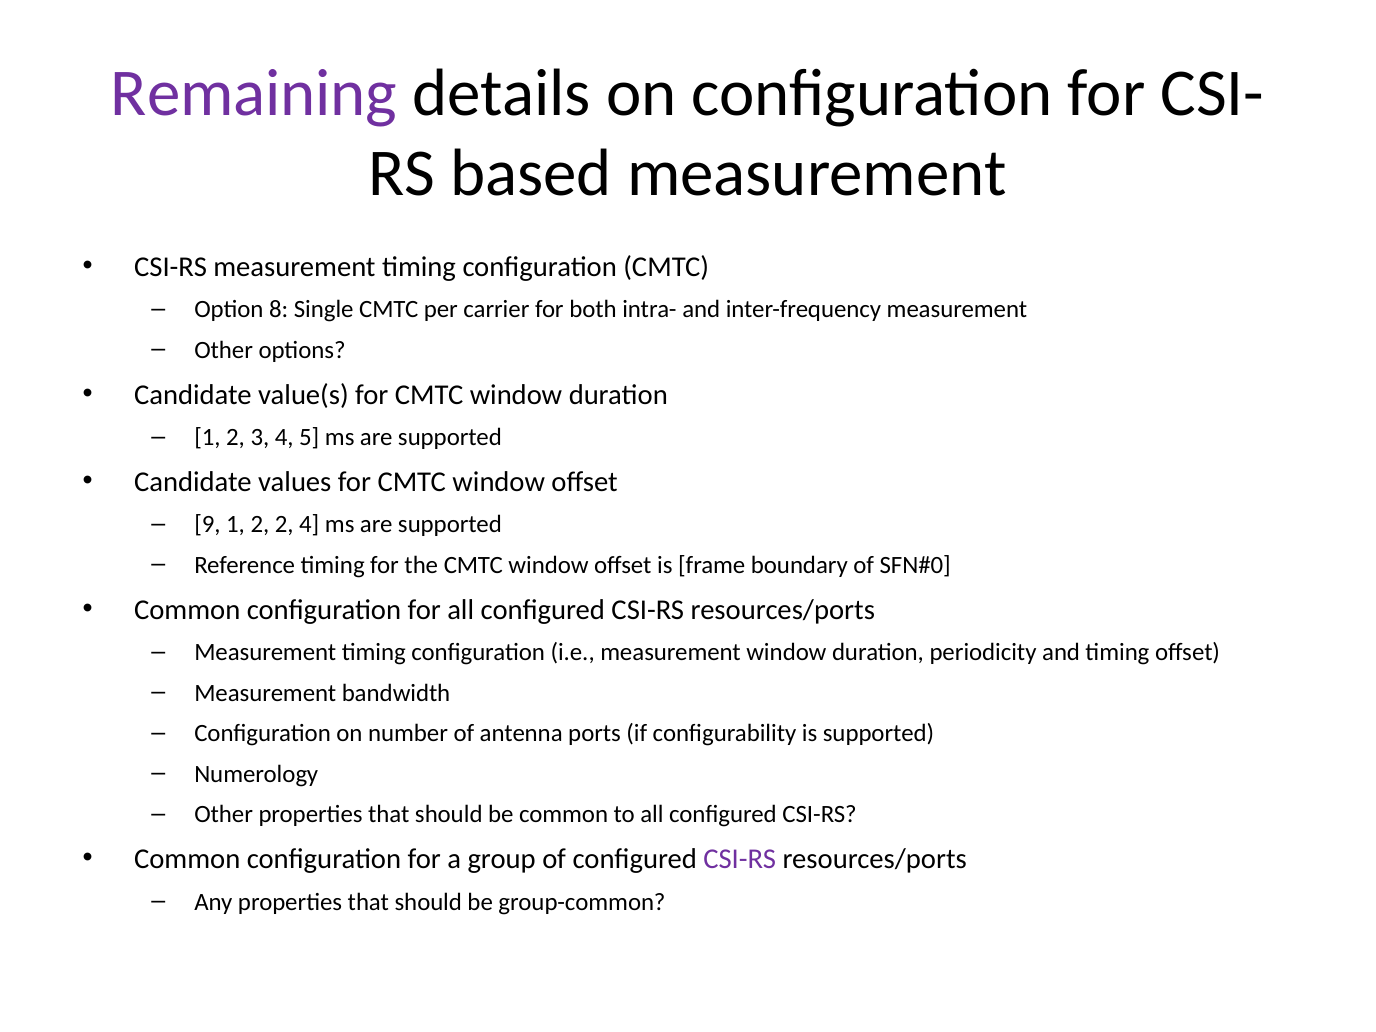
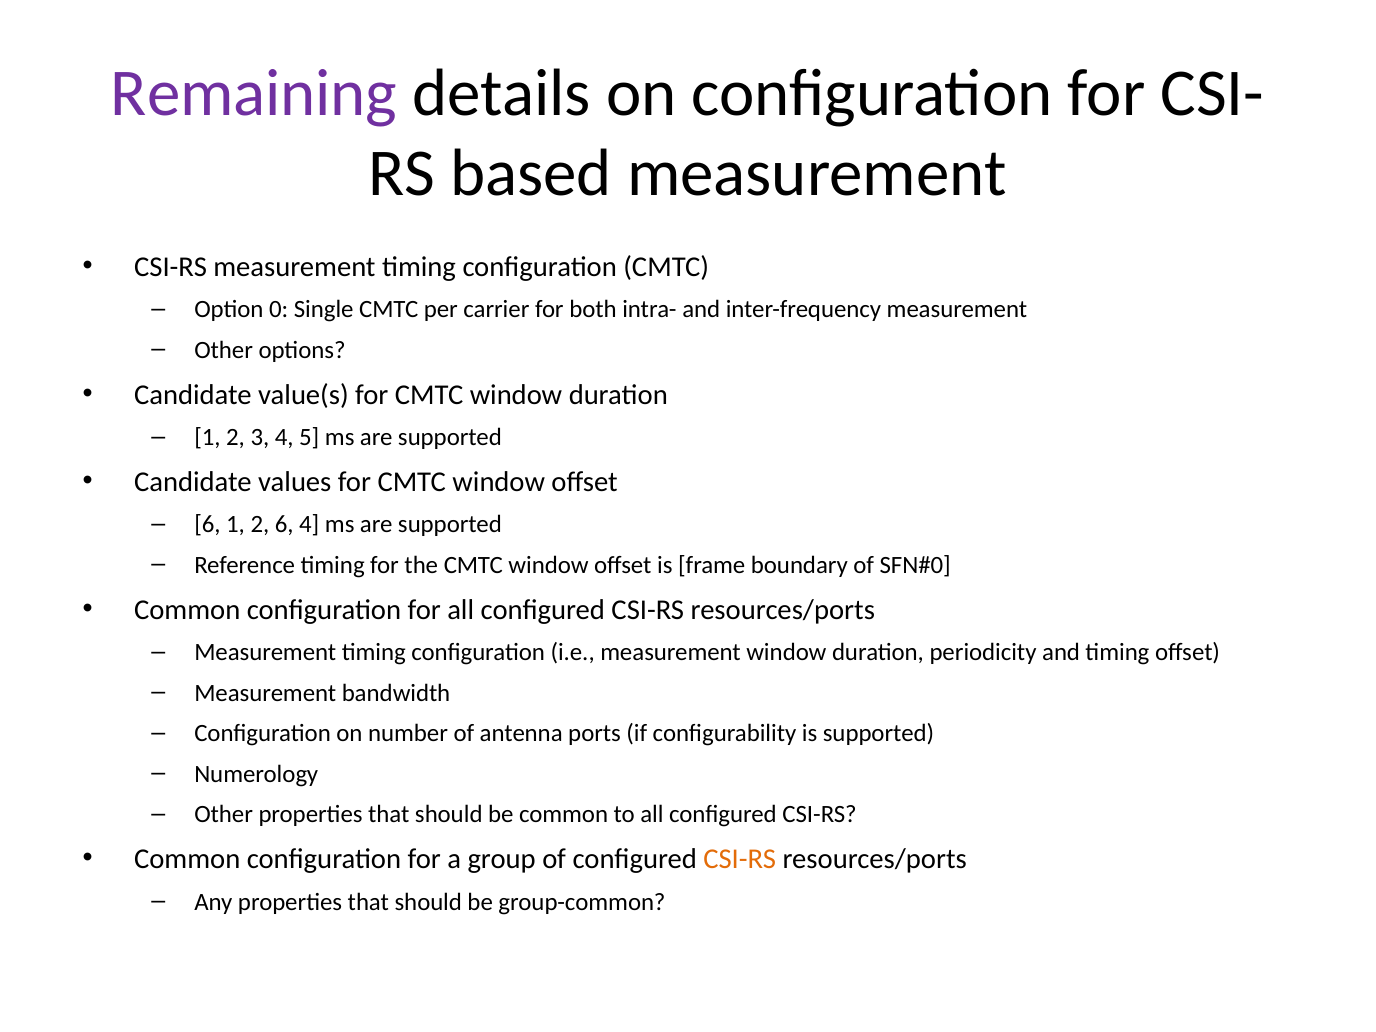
8: 8 -> 0 (279, 309)
9: 9 -> 6 (207, 524)
2 2: 2 -> 6 (284, 524)
CSI-RS colour: purple -> orange (740, 859)
